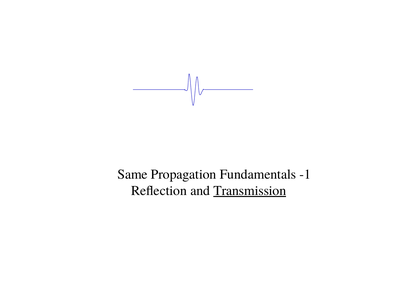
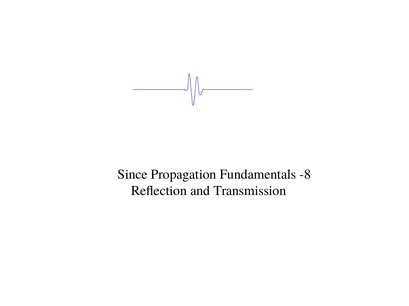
Same: Same -> Since (133, 175)
-1: -1 -> -8 (305, 175)
Transmission underline: present -> none (250, 191)
